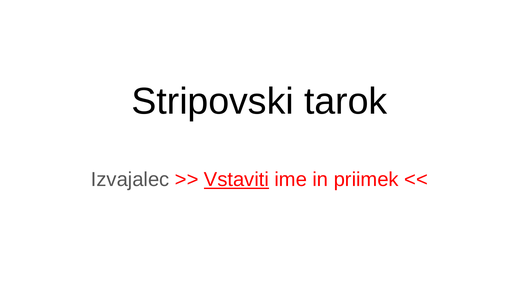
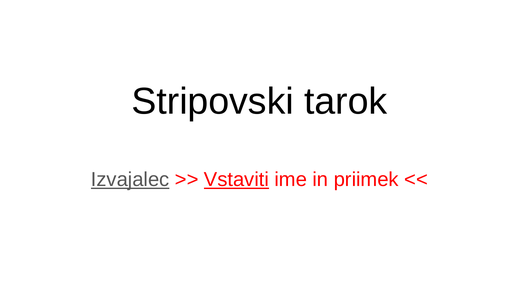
Izvajalec underline: none -> present (130, 180)
